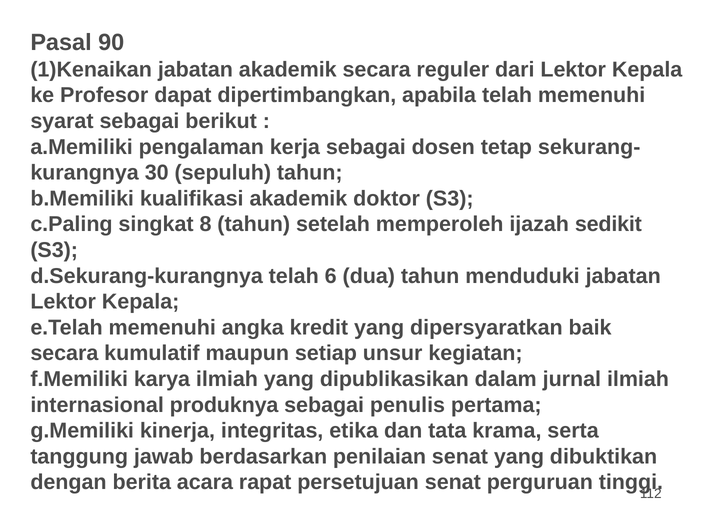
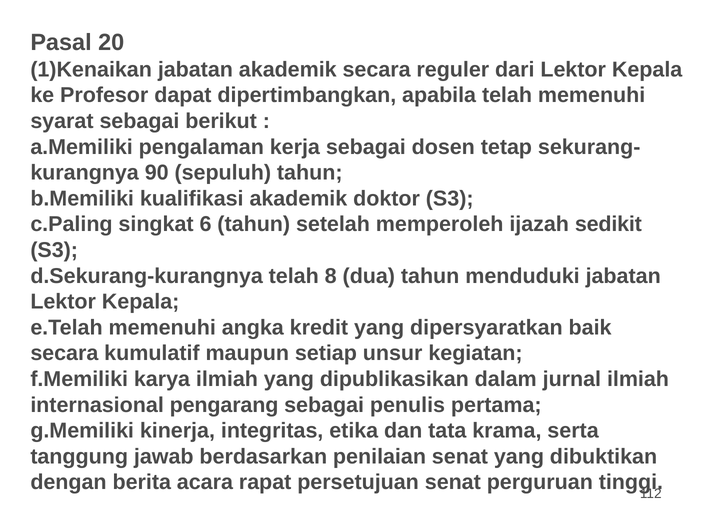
90: 90 -> 20 (111, 43)
30: 30 -> 90 (157, 173)
8: 8 -> 6 (206, 224)
6: 6 -> 8 (331, 276)
produknya: produknya -> pengarang (224, 405)
